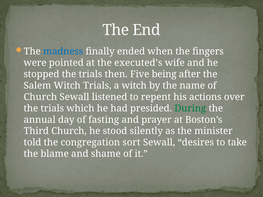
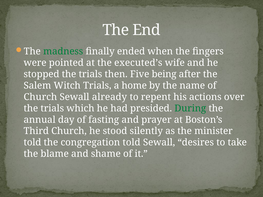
madness colour: blue -> green (63, 51)
a witch: witch -> home (134, 86)
listened: listened -> already (109, 97)
congregation sort: sort -> told (131, 143)
